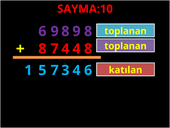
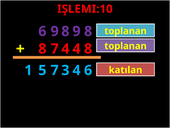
SAYMA:10: SAYMA:10 -> IŞLEMI:10 (85, 9)
